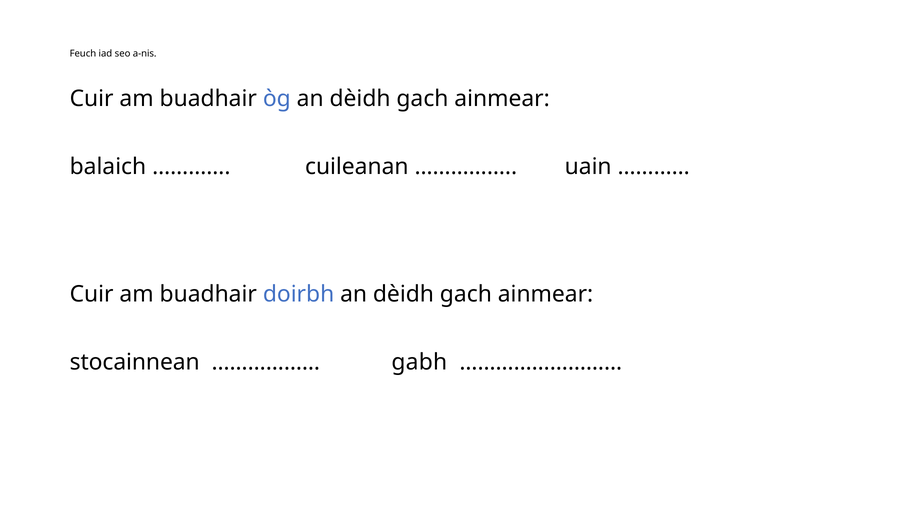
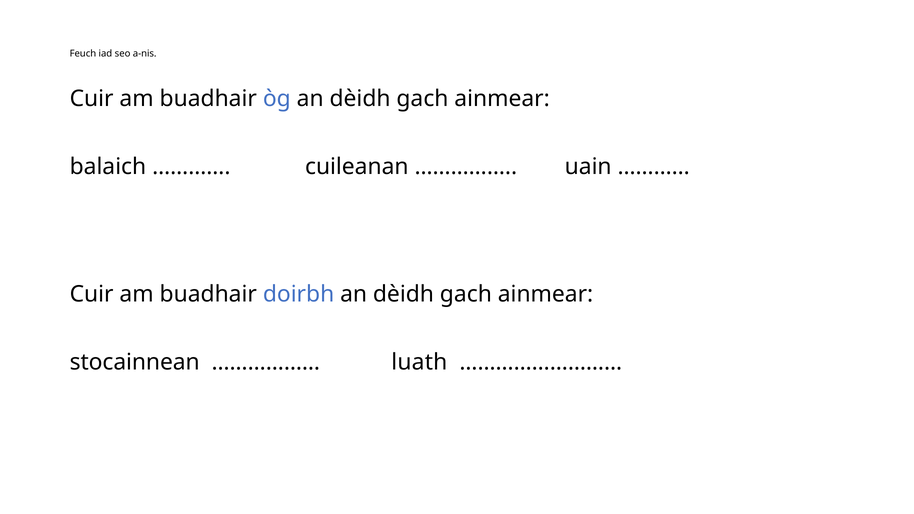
gabh: gabh -> luath (419, 363)
